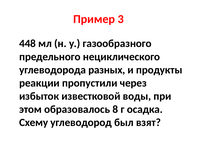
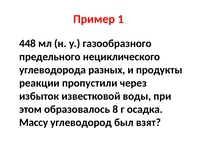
3: 3 -> 1 (121, 19)
Схему: Схему -> Массу (34, 122)
